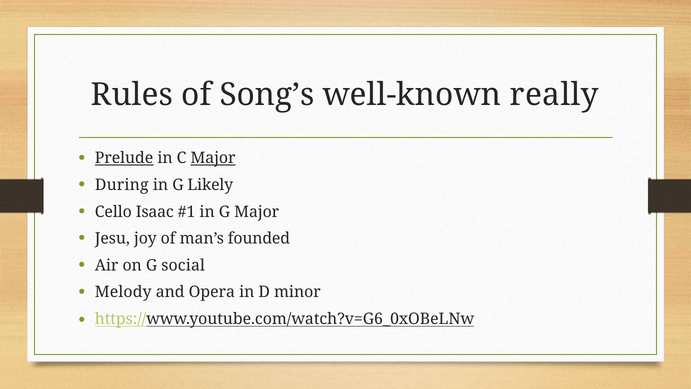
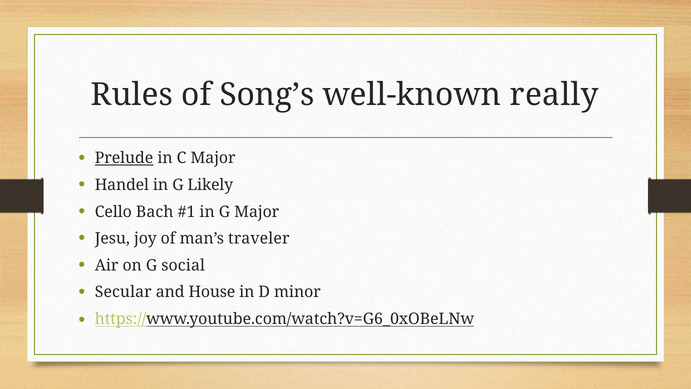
Major underline: present -> none (213, 158)
During: During -> Handel (122, 185)
Isaac: Isaac -> Bach (155, 212)
founded: founded -> traveler (259, 238)
Melody: Melody -> Secular (123, 292)
Opera: Opera -> House (212, 292)
